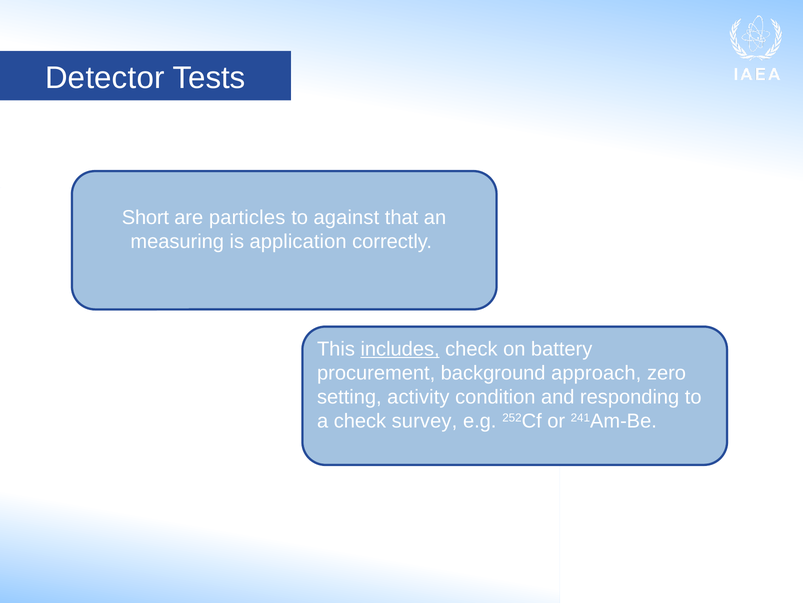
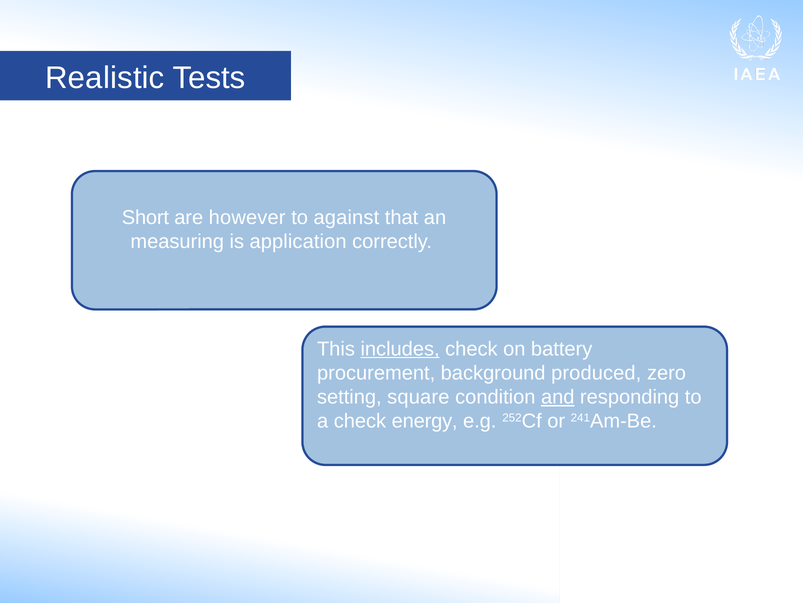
Detector: Detector -> Realistic (105, 78)
particles: particles -> however (247, 217)
approach: approach -> produced (596, 373)
activity: activity -> square (418, 397)
and underline: none -> present (558, 397)
survey: survey -> energy (425, 421)
